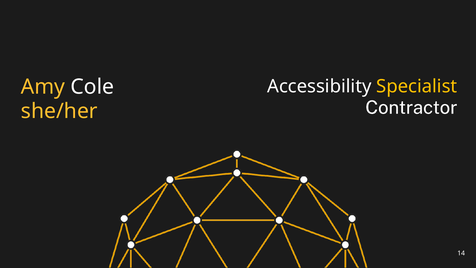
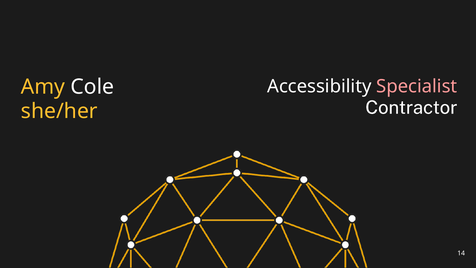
Specialist colour: yellow -> pink (417, 86)
